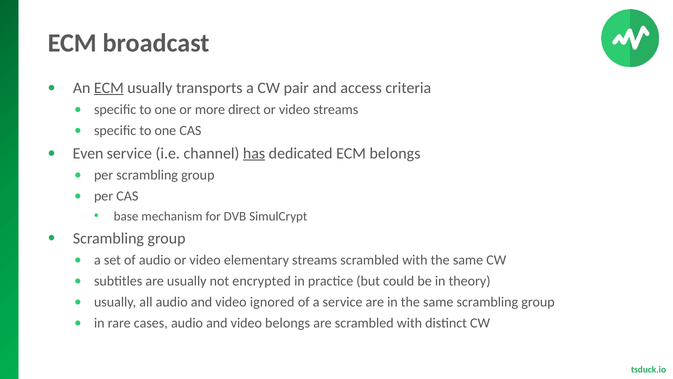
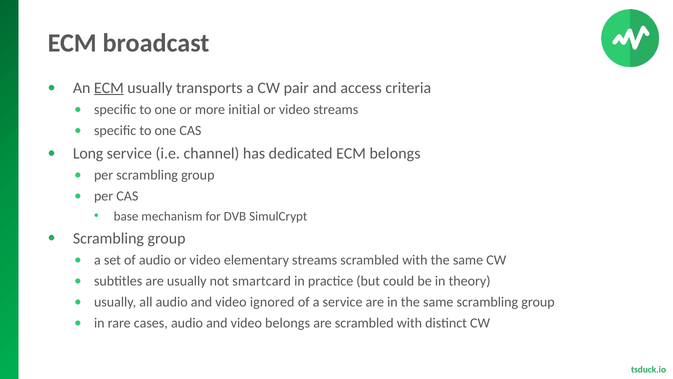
direct: direct -> initial (244, 110)
Even: Even -> Long (88, 153)
has underline: present -> none (254, 153)
encrypted: encrypted -> smartcard (262, 281)
